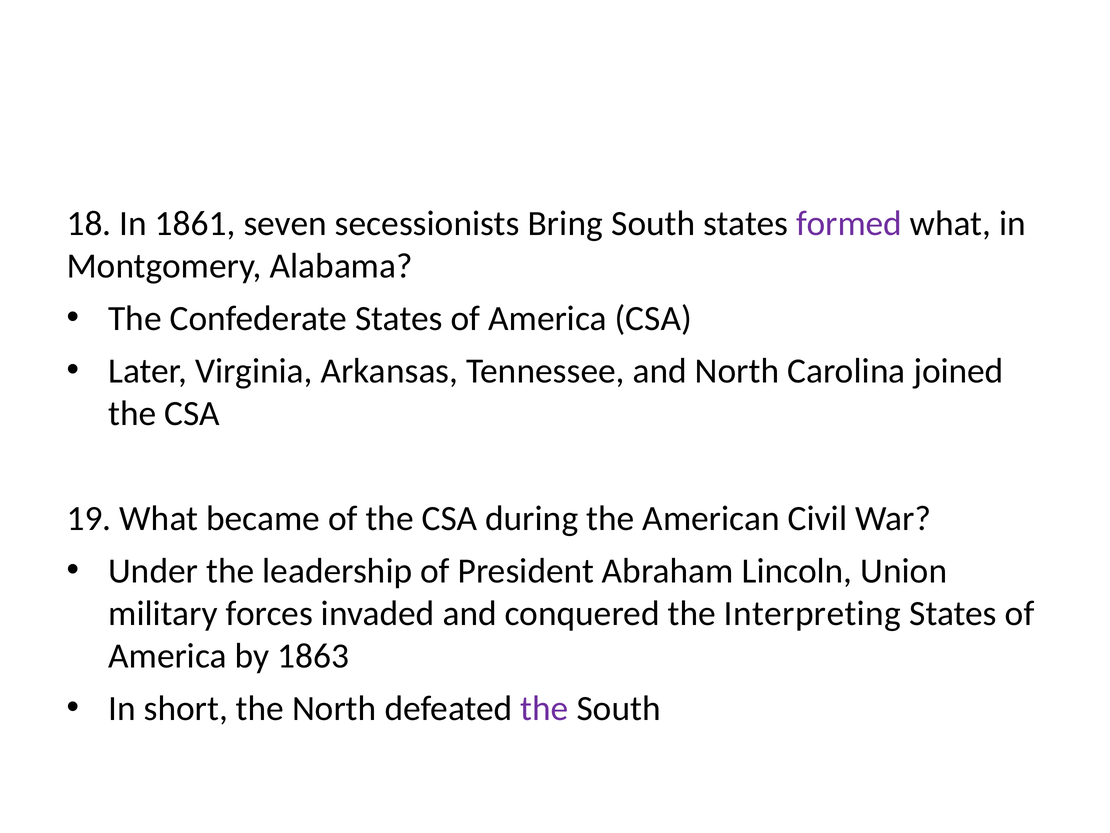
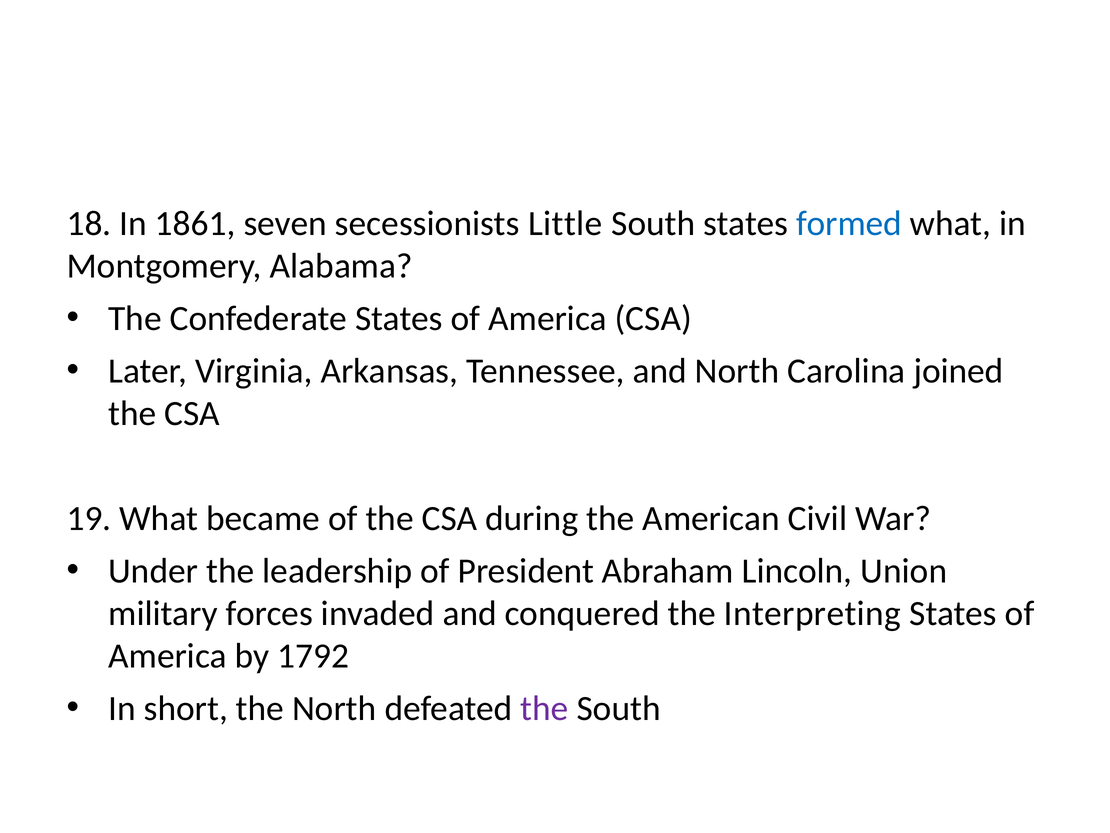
Bring: Bring -> Little (565, 224)
formed colour: purple -> blue (849, 224)
1863: 1863 -> 1792 (313, 656)
